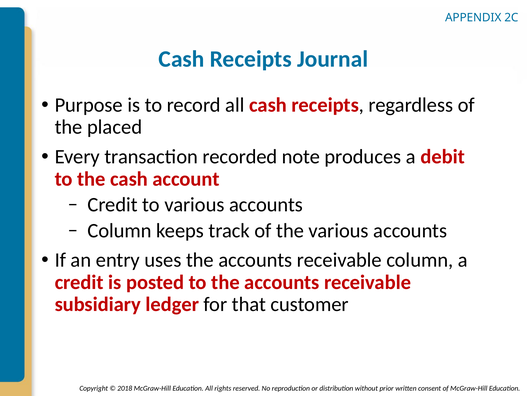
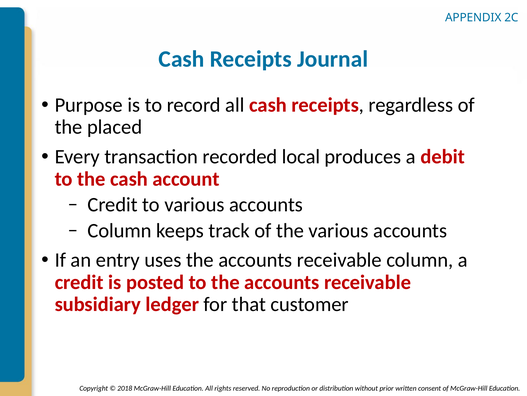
note: note -> local (301, 156)
